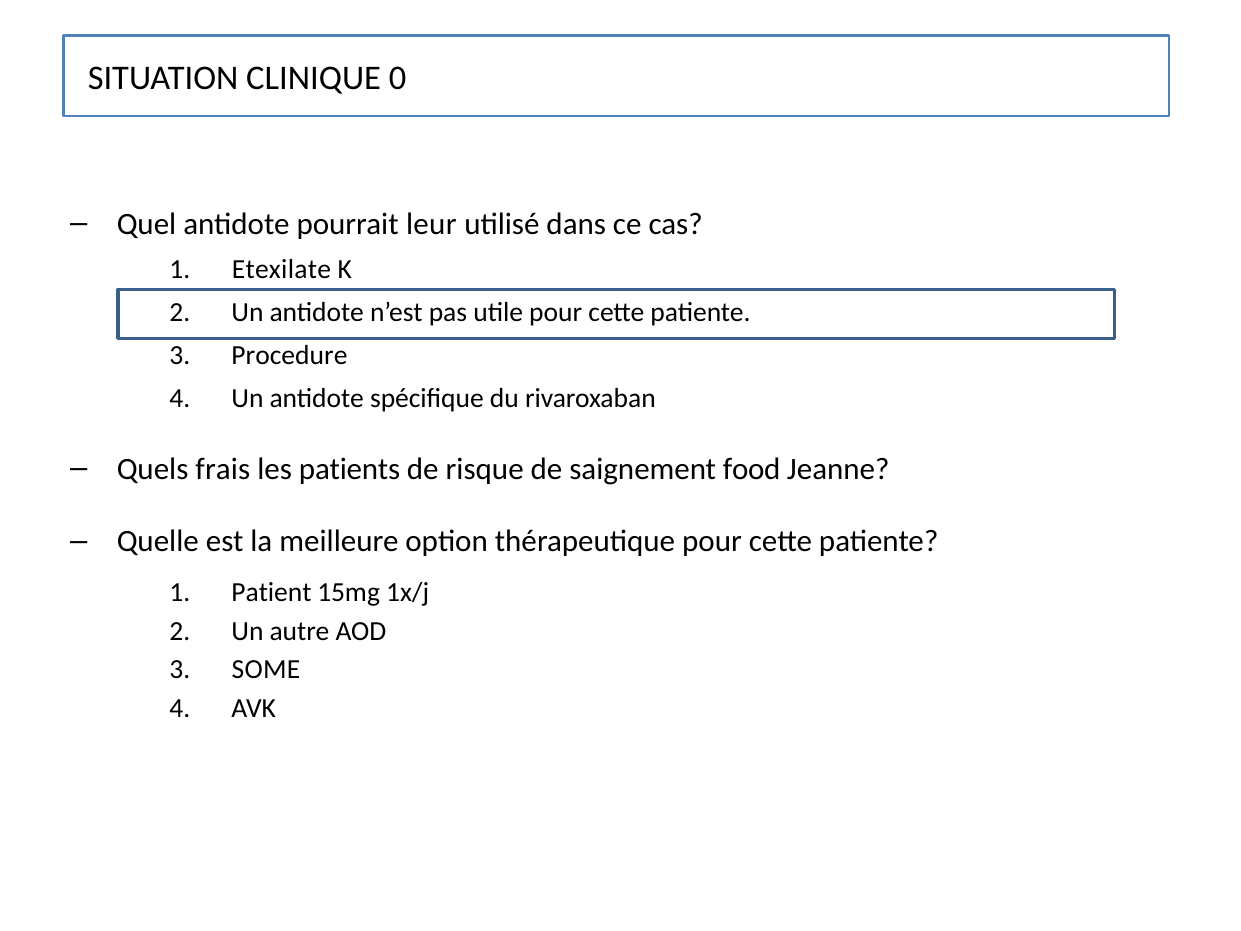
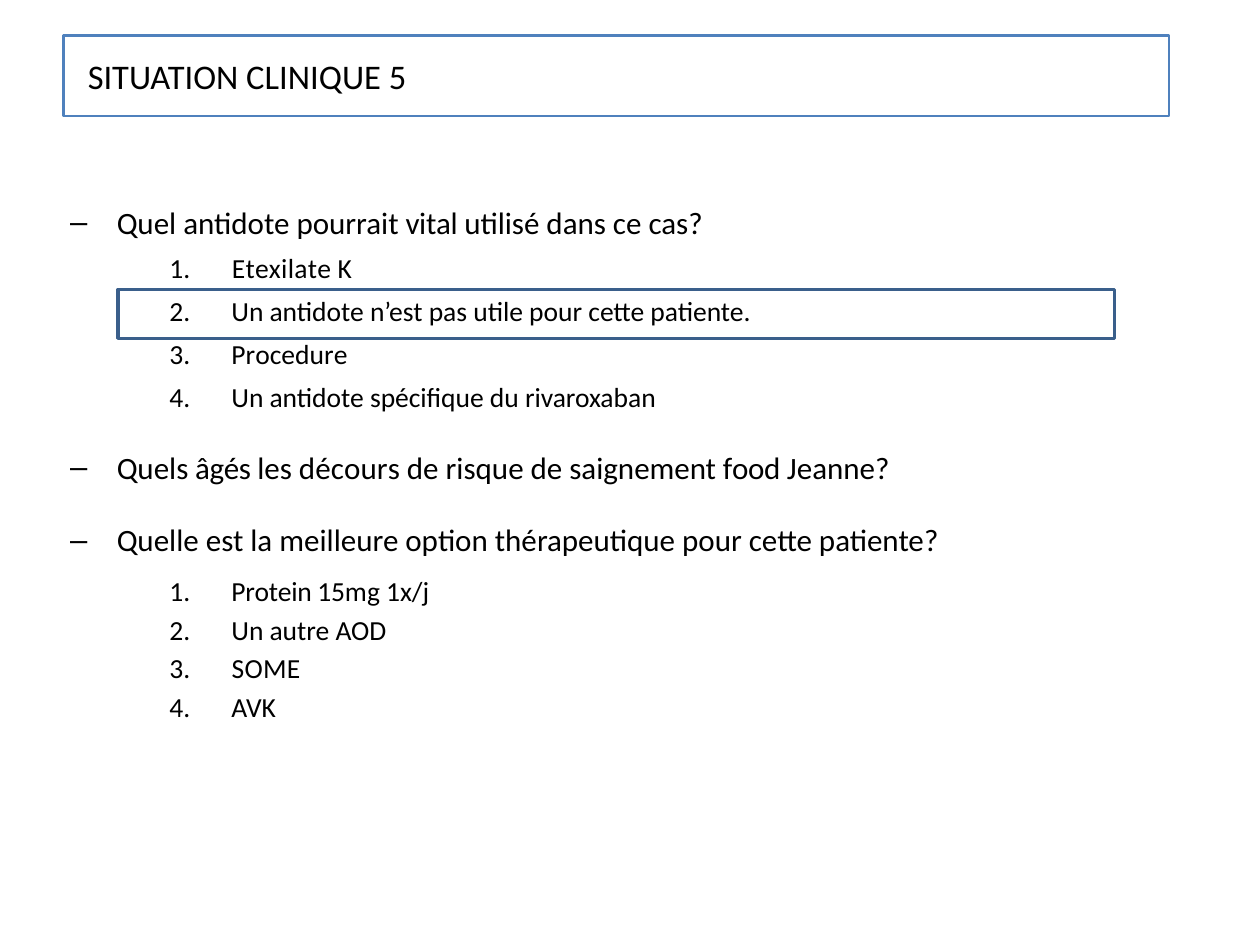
0: 0 -> 5 (398, 78)
leur: leur -> vital (432, 224)
frais: frais -> âgés (223, 469)
patients: patients -> décours (349, 469)
Patient: Patient -> Protein (272, 592)
